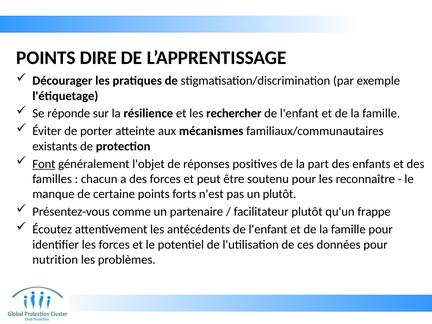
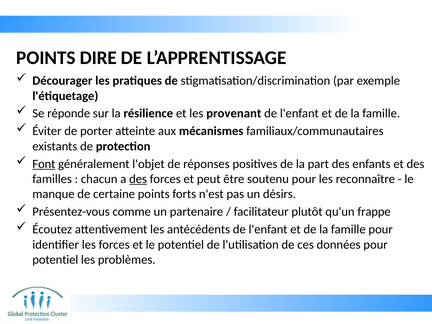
rechercher: rechercher -> provenant (234, 113)
des underline: none -> present (138, 179)
un plutôt: plutôt -> désirs (279, 194)
nutrition: nutrition -> potentiel (55, 260)
